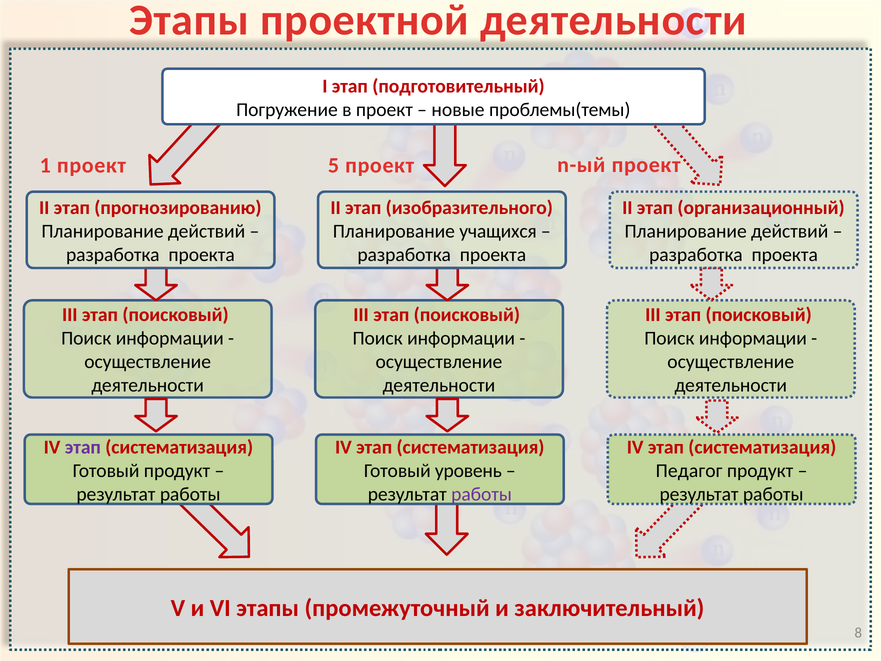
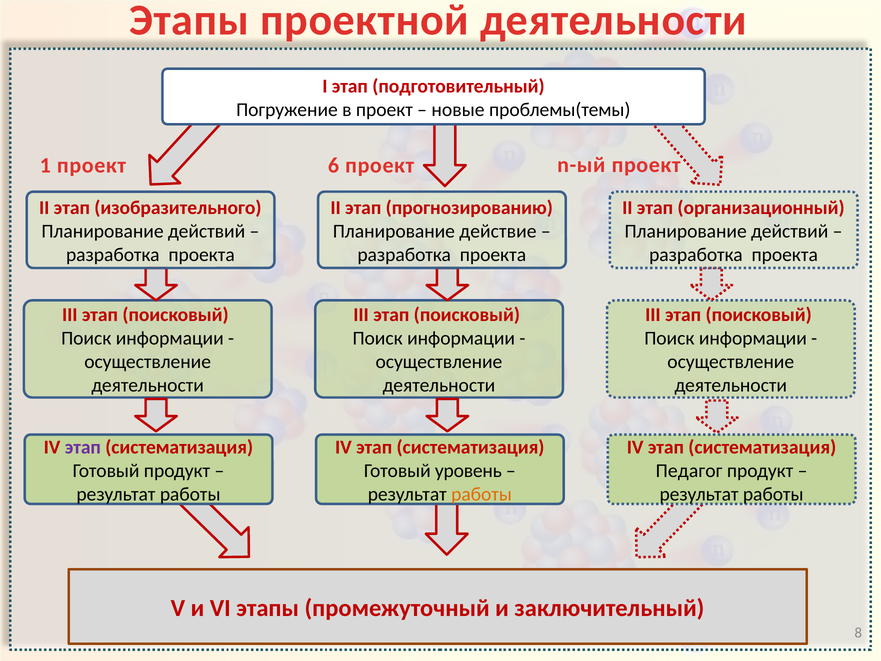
5: 5 -> 6 (334, 165)
изобразительного: изобразительного -> прогнозированию (469, 208)
прогнозированию: прогнозированию -> изобразительного (178, 208)
учащихся: учащихся -> действие (498, 231)
работы colour: purple -> orange (482, 494)
